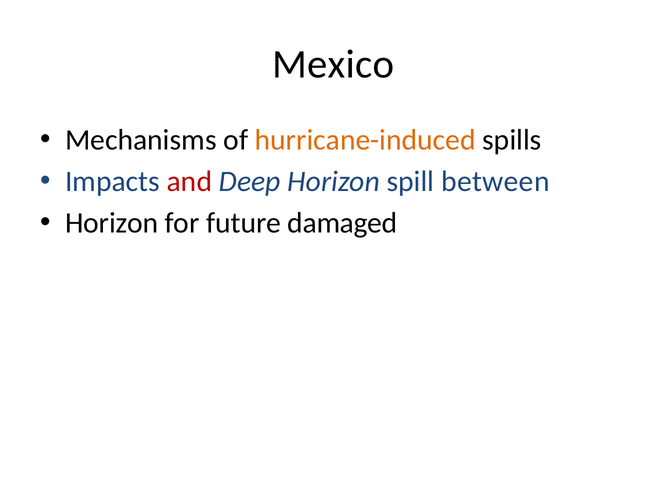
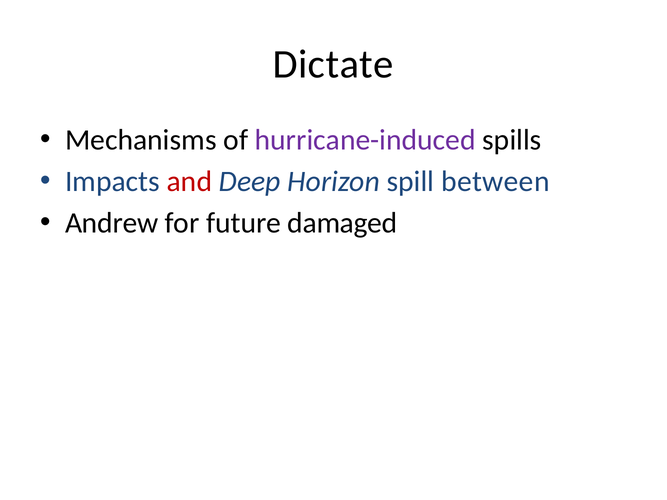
Mexico: Mexico -> Dictate (333, 65)
hurricane-induced colour: orange -> purple (365, 140)
Horizon: Horizon -> Andrew (112, 223)
